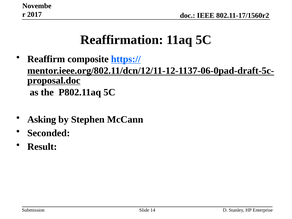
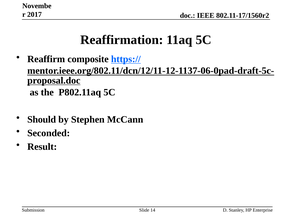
Asking: Asking -> Should (42, 119)
